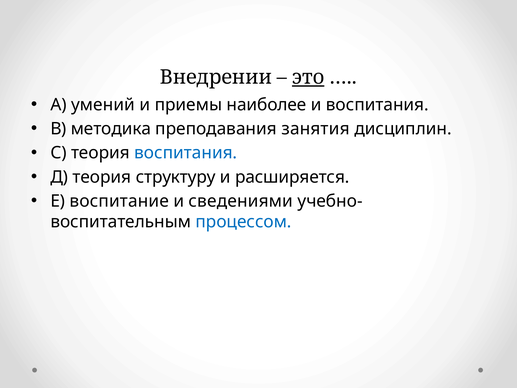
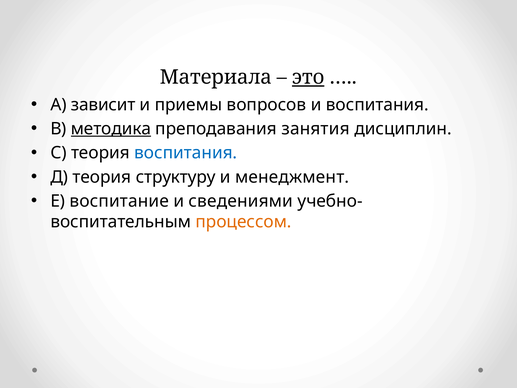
Внедрении: Внедрении -> Материала (216, 77)
умений: умений -> зависит (103, 105)
наиболее: наиболее -> вопросов (266, 105)
методика underline: none -> present (111, 129)
расширяется: расширяется -> менеджмент (292, 177)
процессом colour: blue -> orange (244, 222)
